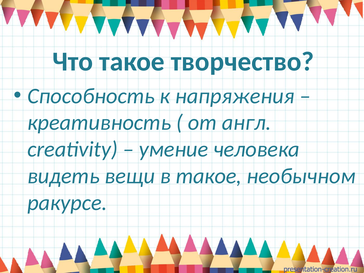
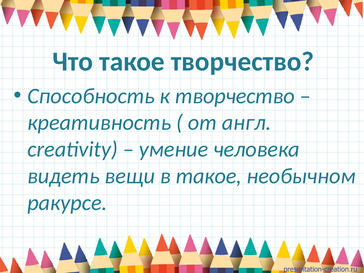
к напряжения: напряжения -> творчество (235, 96)
